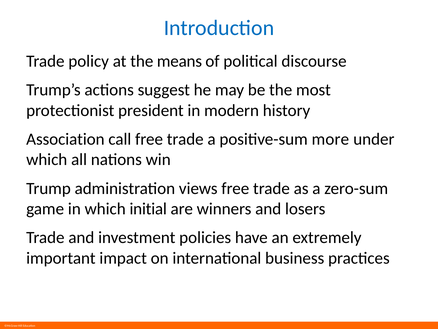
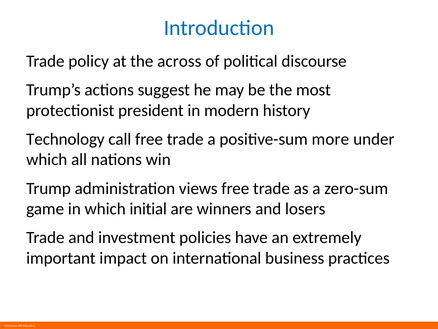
means: means -> across (179, 61)
Association: Association -> Technology (65, 139)
